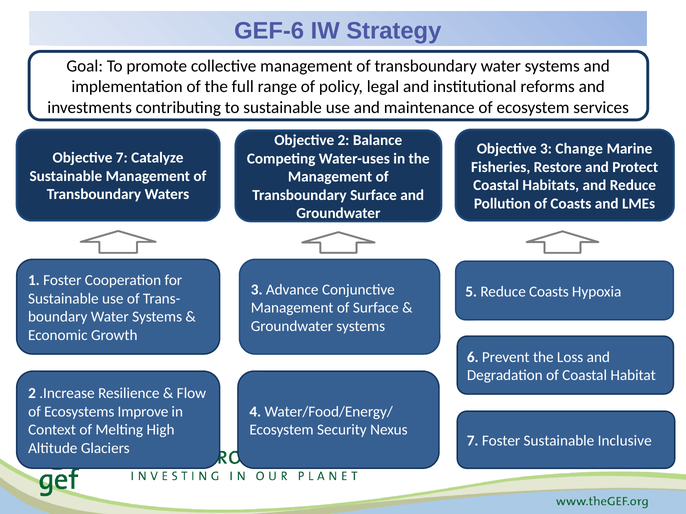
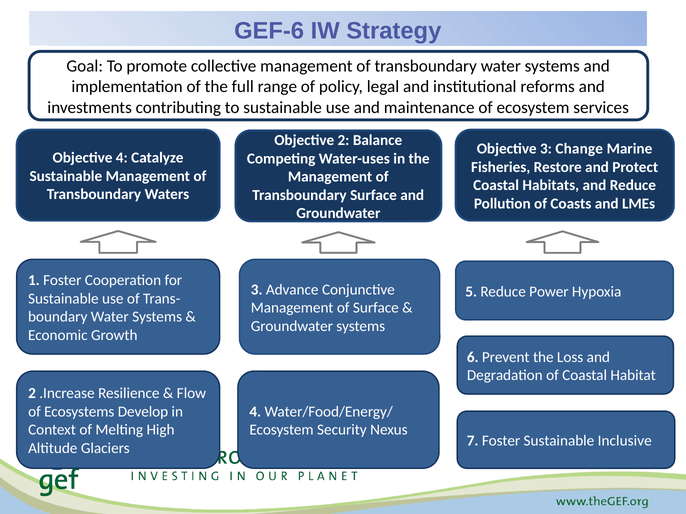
Objective 7: 7 -> 4 (122, 158)
Reduce Coasts: Coasts -> Power (549, 292)
Improve: Improve -> Develop (143, 412)
